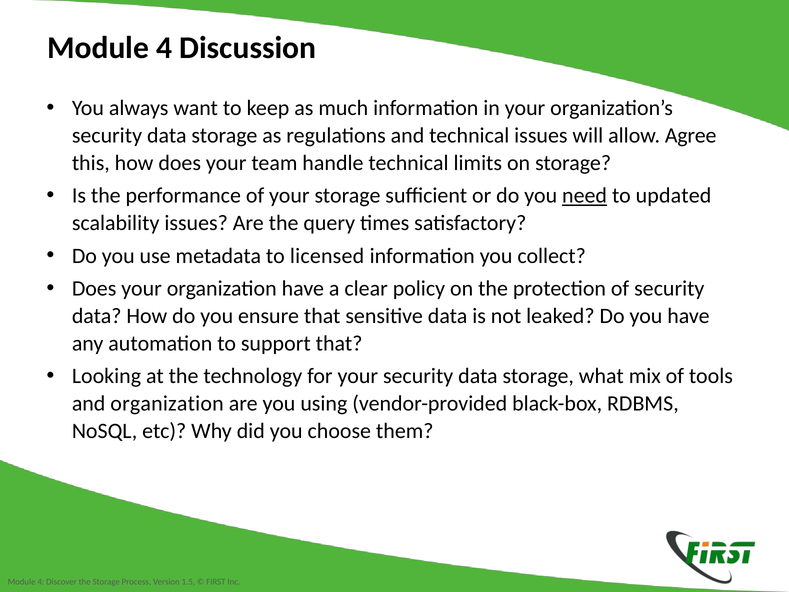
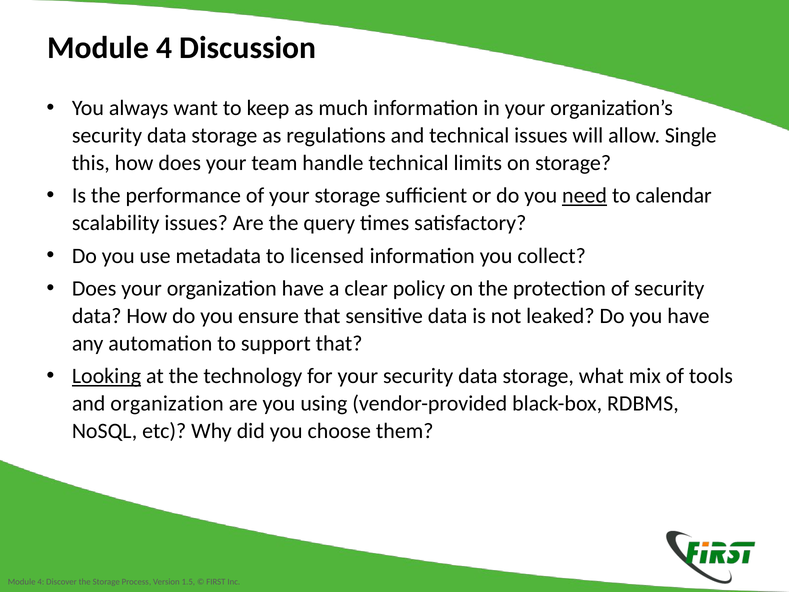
Agree: Agree -> Single (691, 135)
updated: updated -> calendar (674, 196)
Looking underline: none -> present (106, 376)
